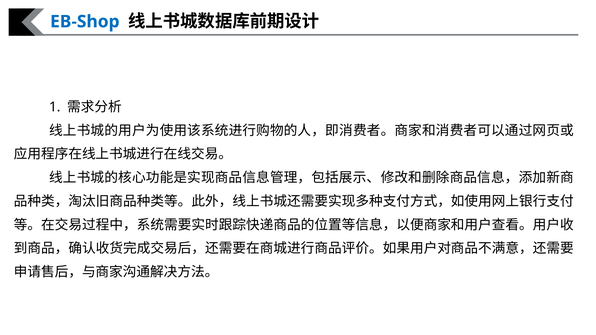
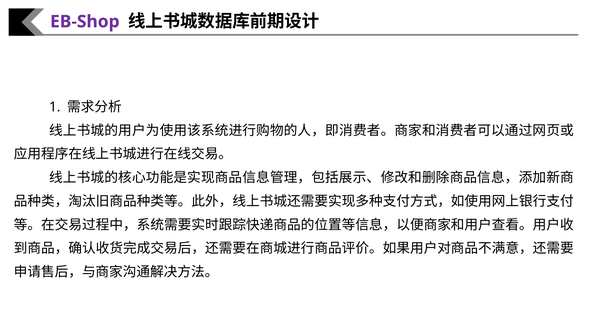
EB-Shop colour: blue -> purple (85, 22)
